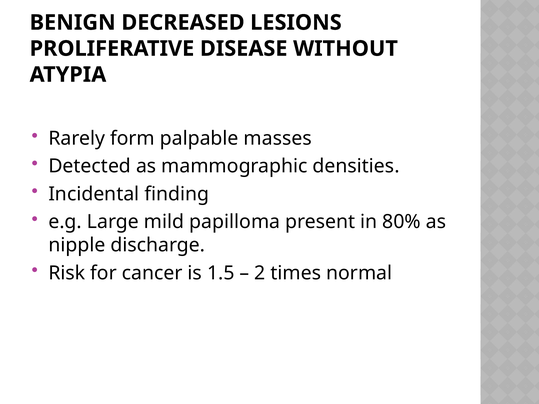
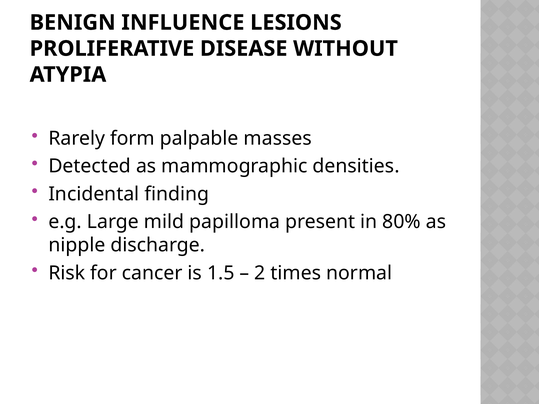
DECREASED: DECREASED -> INFLUENCE (183, 23)
